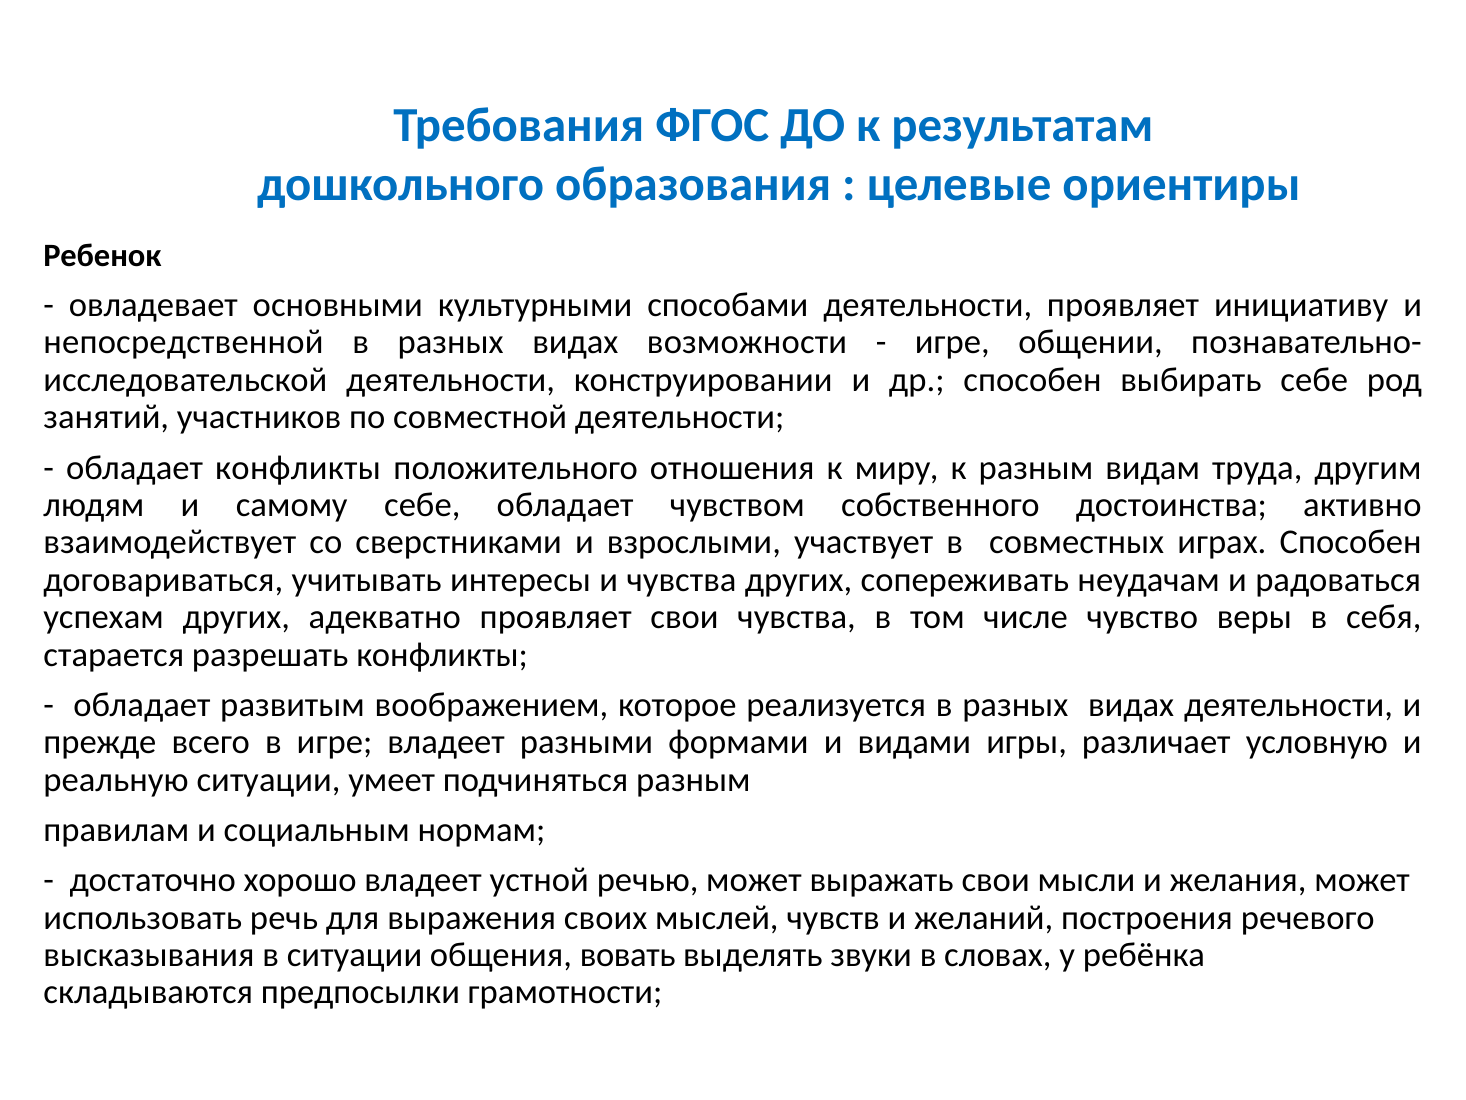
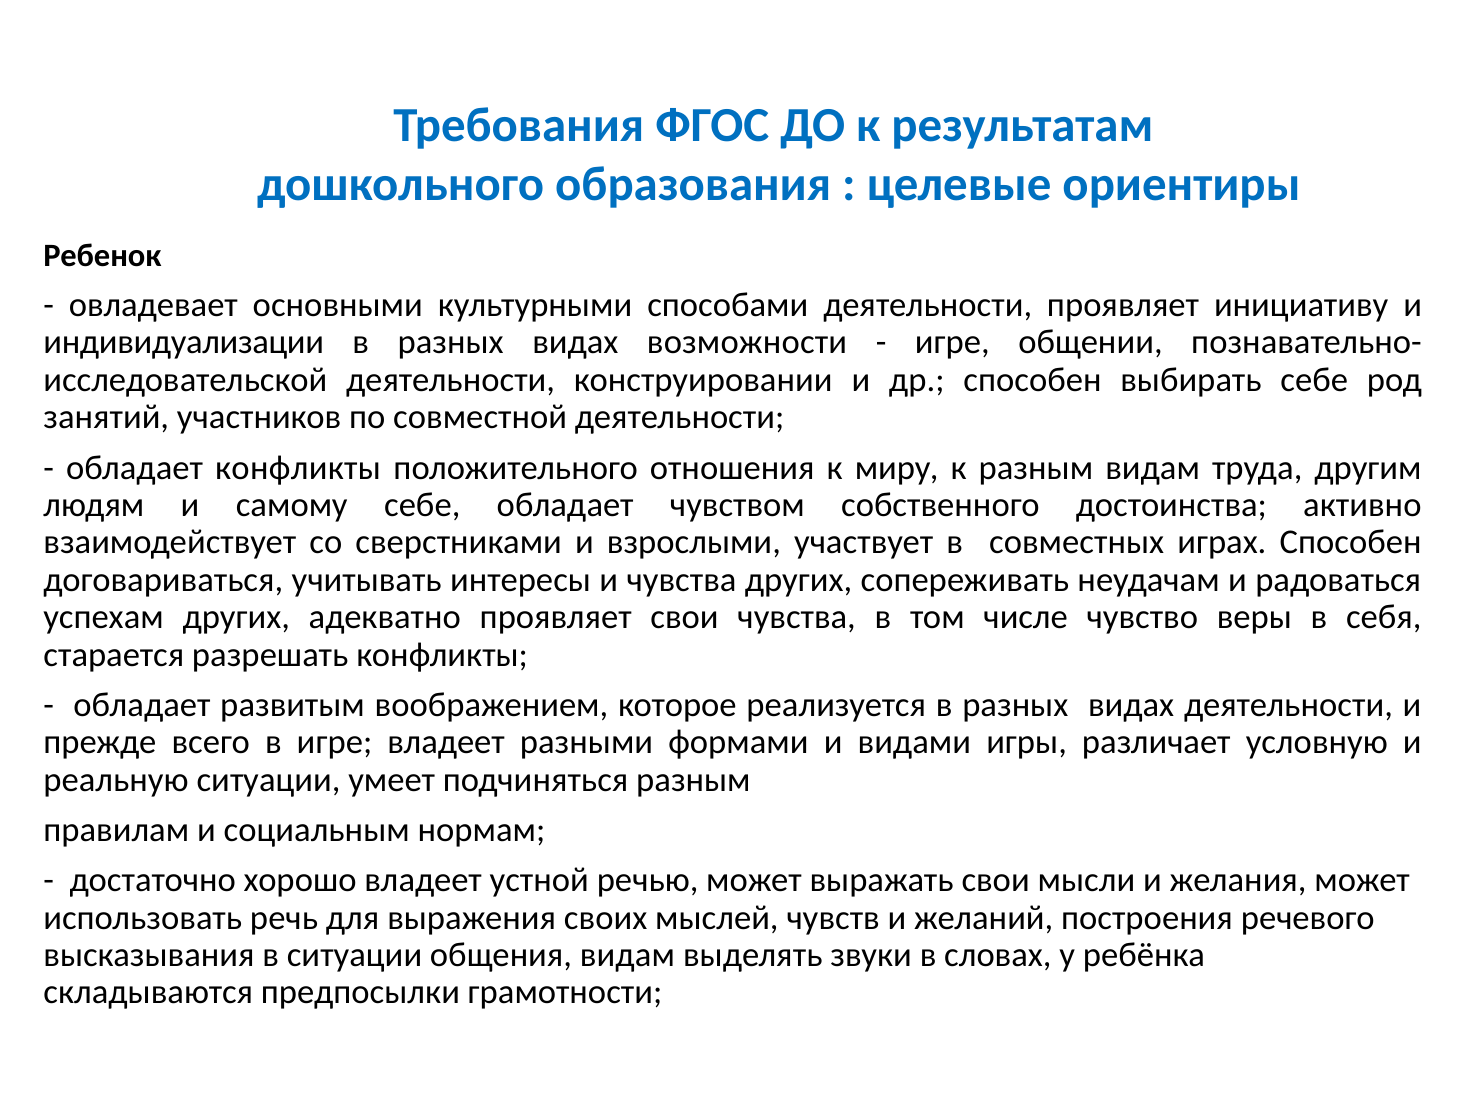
непосредственной: непосредственной -> индивидуализации (184, 342)
общения вовать: вовать -> видам (627, 955)
